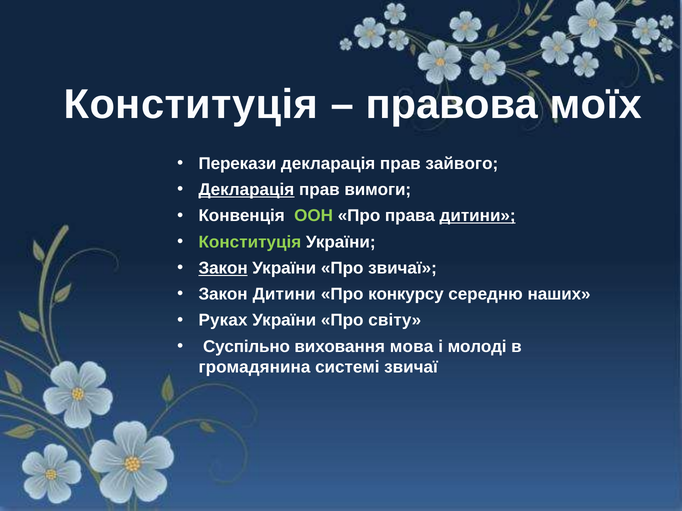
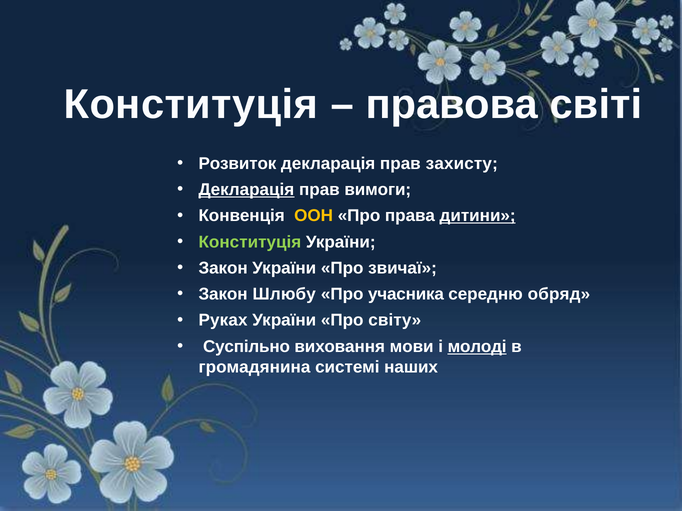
моїх: моїх -> світі (596, 105)
Перекази: Перекази -> Розвиток (237, 164)
зайвого: зайвого -> захисту (462, 164)
ООН colour: light green -> yellow (314, 216)
Закон underline: present -> none (223, 268)
Закон Дитини: Дитини -> Шлюбу (284, 295)
конкурсу: конкурсу -> учасника (406, 295)
наших: наших -> обряд (559, 295)
мова: мова -> мови (412, 347)
молоді underline: none -> present (477, 347)
системі звичаї: звичаї -> наших (411, 367)
